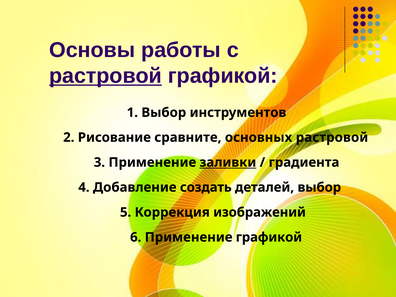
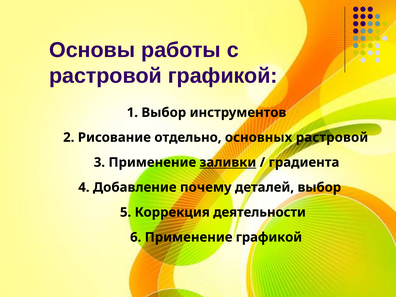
растровой underline: present -> none (106, 76)
сравните: сравните -> отдельно (188, 137)
создать: создать -> почему (206, 187)
изображений: изображений -> деятельности (260, 212)
